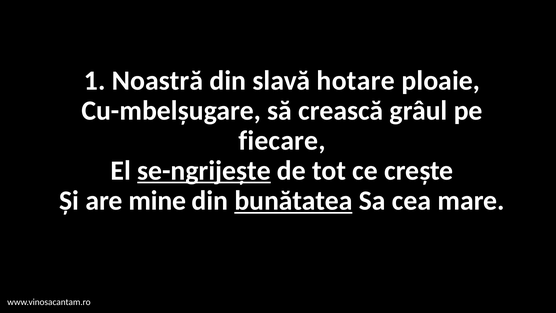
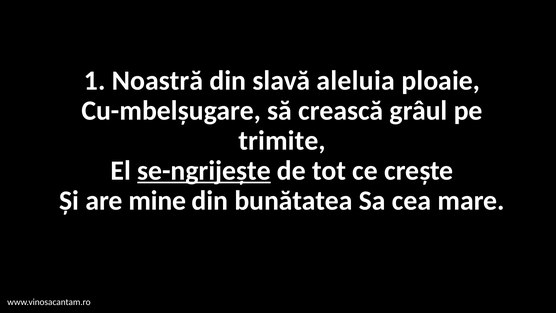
hotare: hotare -> aleluia (356, 80)
fiecare: fiecare -> trimite (282, 141)
bunătatea underline: present -> none (294, 201)
